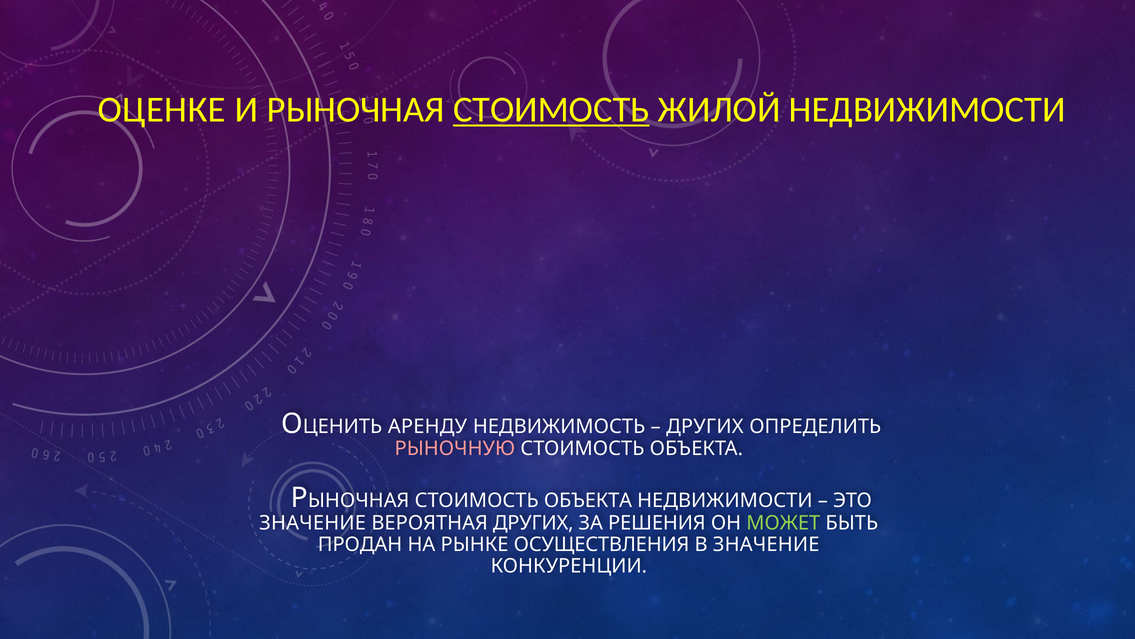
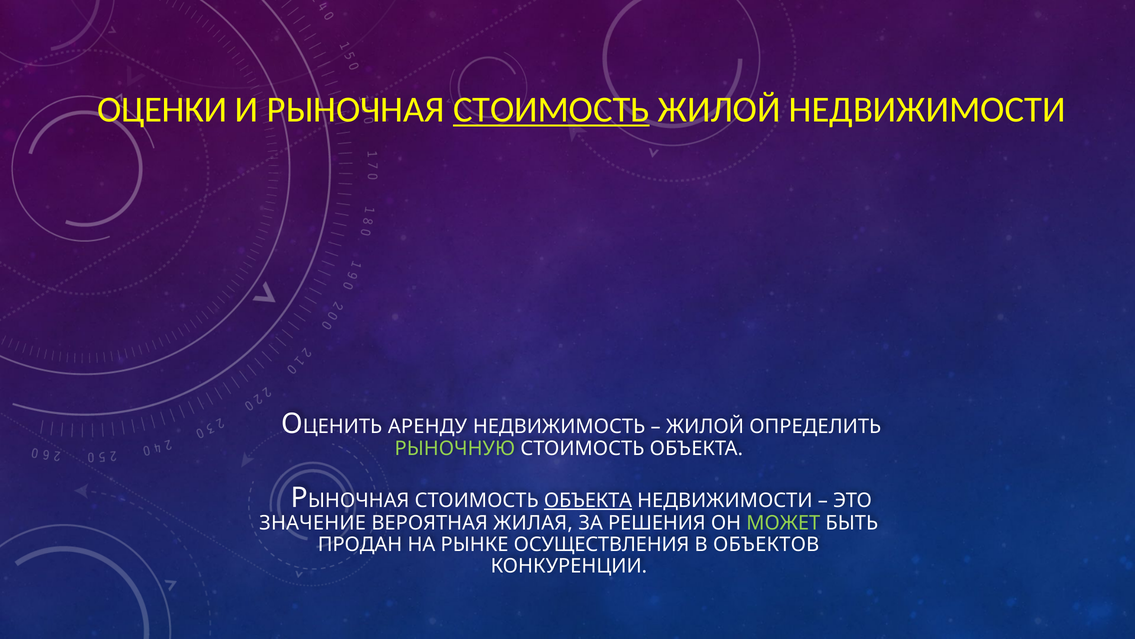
ОЦЕНКЕ: ОЦЕНКЕ -> ОЦЕНКИ (162, 110)
ДРУГИХ: ДРУГИХ -> ЖИЛОЙ (705, 426)
РЫНОЧНУЮ colour: pink -> light green (455, 448)
ОБЪЕКТА underline: none -> present (588, 500)
ВЕРОЯТНАЯ ДРУГИХ: ДРУГИХ -> ЖИЛАЯ (533, 522)
В ЗНАЧЕНИЕ: ЗНАЧЕНИЕ -> ОБЪЕКТОВ (766, 544)
